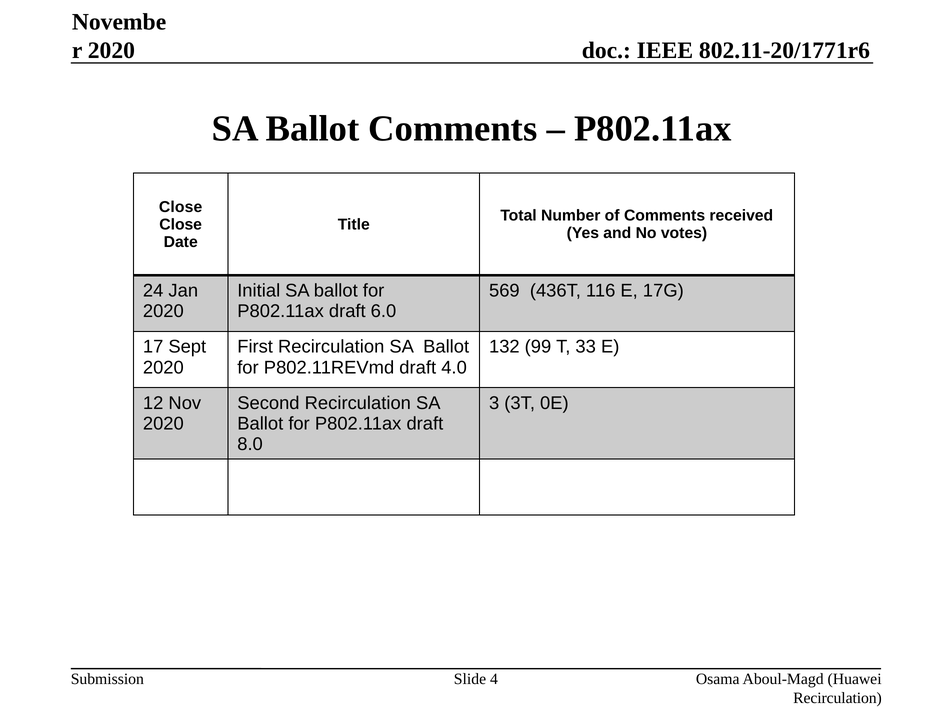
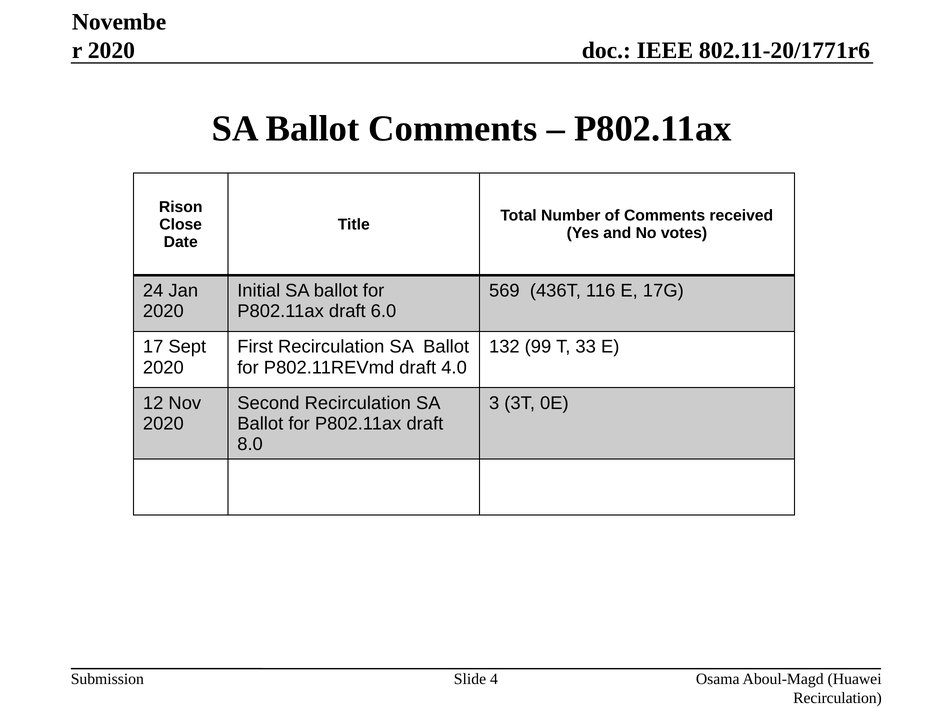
Close: Close -> Rison (181, 207)
